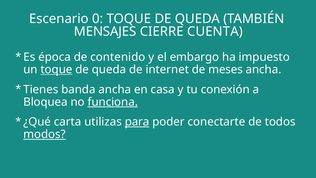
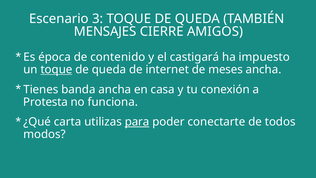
0: 0 -> 3 (98, 19)
CUENTA: CUENTA -> AMIGOS (215, 31)
embargo: embargo -> castigará (194, 57)
Bloquea: Bloquea -> Protesta (46, 102)
funciona underline: present -> none (113, 102)
modos underline: present -> none (45, 134)
